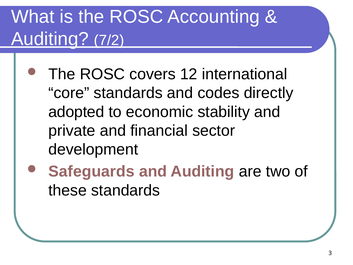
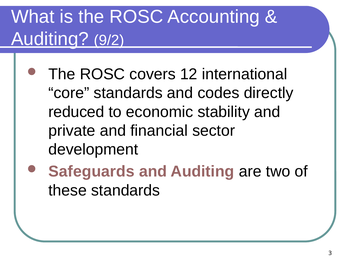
7/2: 7/2 -> 9/2 (109, 40)
adopted: adopted -> reduced (76, 112)
